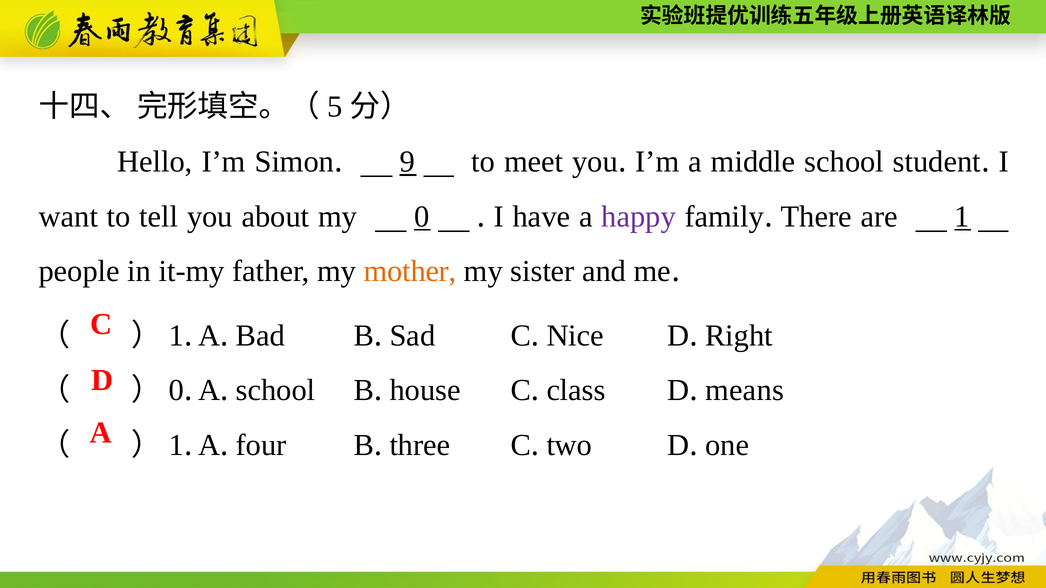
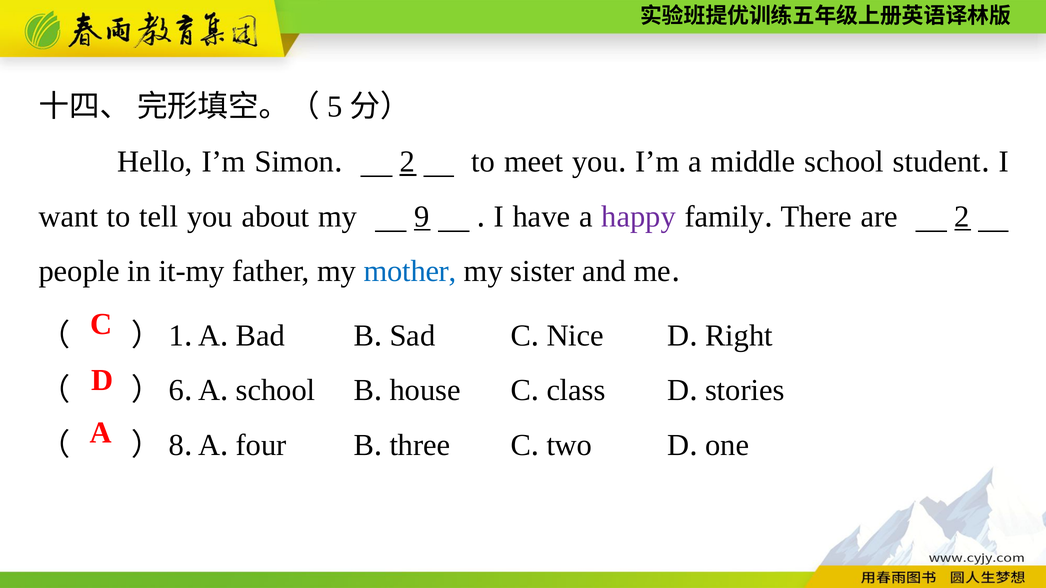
9: 9 -> 2 (407, 162)
my 0: 0 -> 9 (422, 217)
are 1: 1 -> 2 (962, 217)
mother colour: orange -> blue (410, 272)
0: 0 -> 6 (177, 391)
means: means -> stories (745, 391)
1: 1 -> 8 (177, 446)
